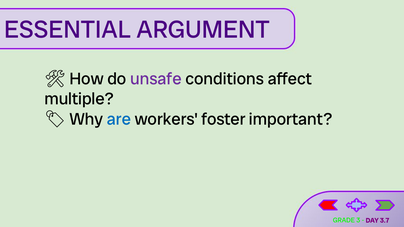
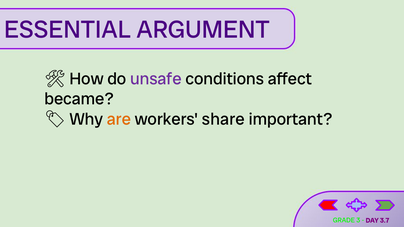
multiple: multiple -> became (79, 99)
are colour: blue -> orange (119, 119)
foster: foster -> share (223, 119)
